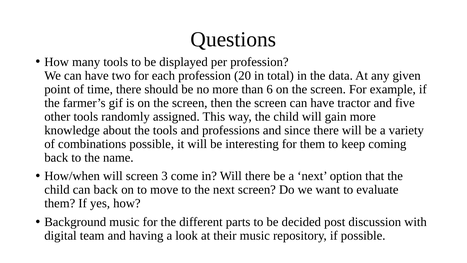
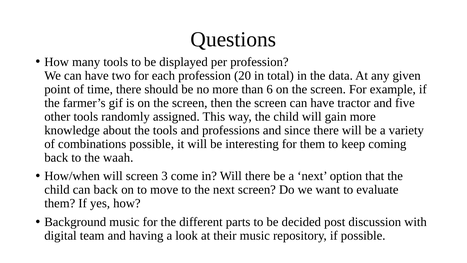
name: name -> waah (118, 157)
